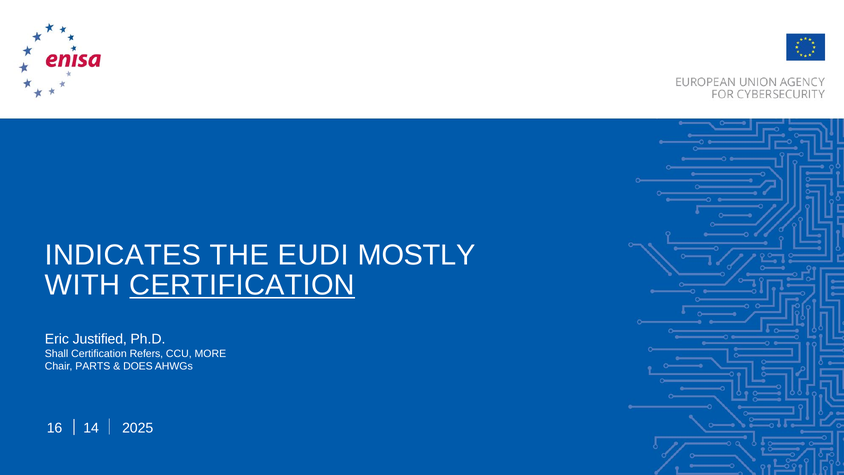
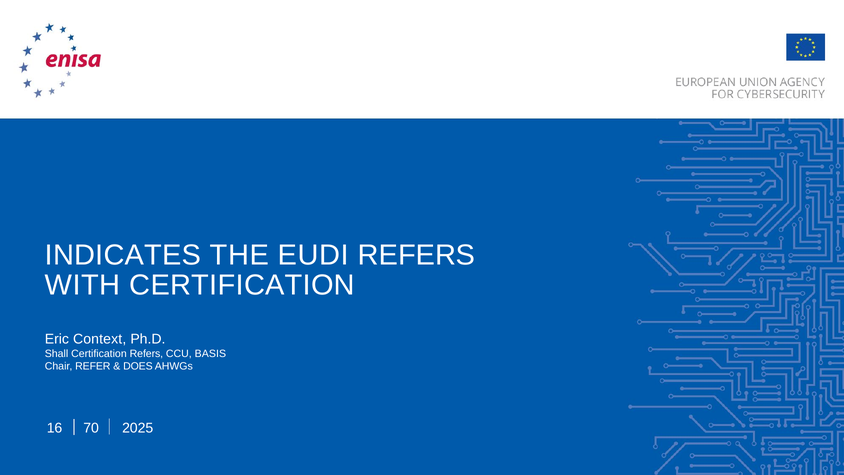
EUDI MOSTLY: MOSTLY -> REFERS (417, 255)
CERTIFICATION underline: present -> none (242, 285)
Justified: Justified -> Context (100, 339)
MORE: MORE -> BASIS (210, 353)
PARTS: PARTS -> REFER (93, 366)
14: 14 -> 70 (91, 428)
